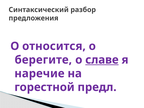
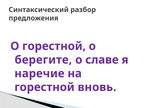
О относится: относится -> горестной (54, 46)
славе underline: present -> none (102, 60)
предл: предл -> вновь (97, 87)
